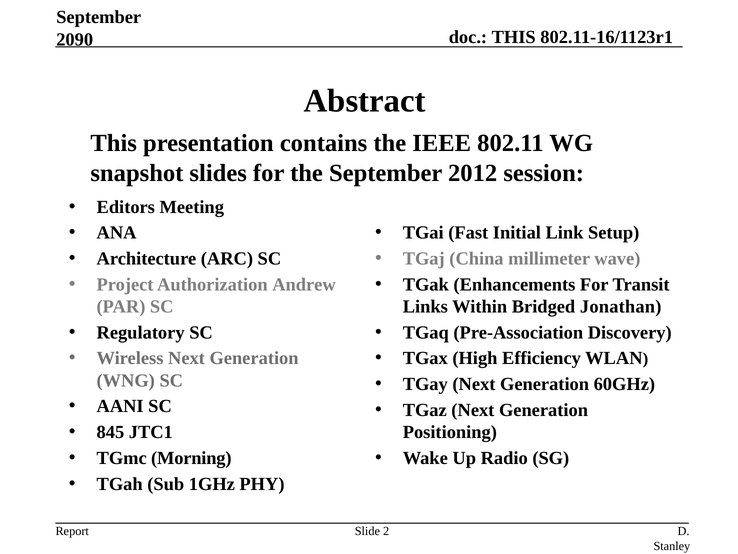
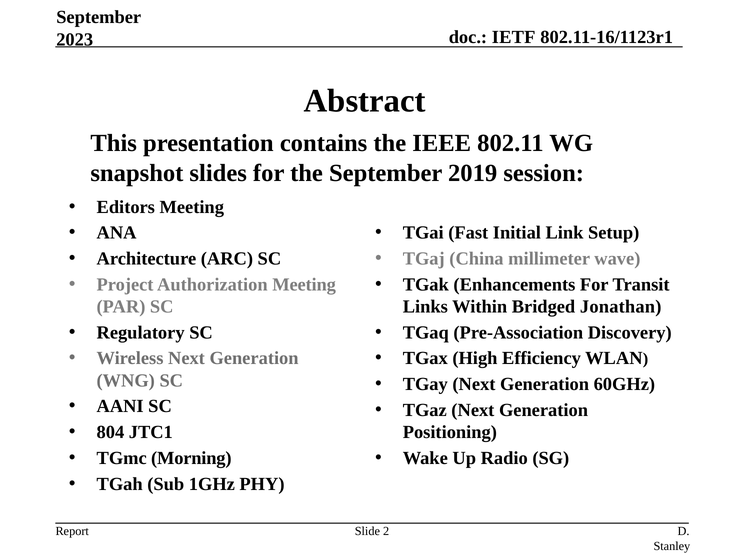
THIS: THIS -> IETF (514, 37)
2090: 2090 -> 2023 (75, 39)
2012: 2012 -> 2019 (473, 173)
Authorization Andrew: Andrew -> Meeting (304, 284)
845: 845 -> 804 (110, 432)
